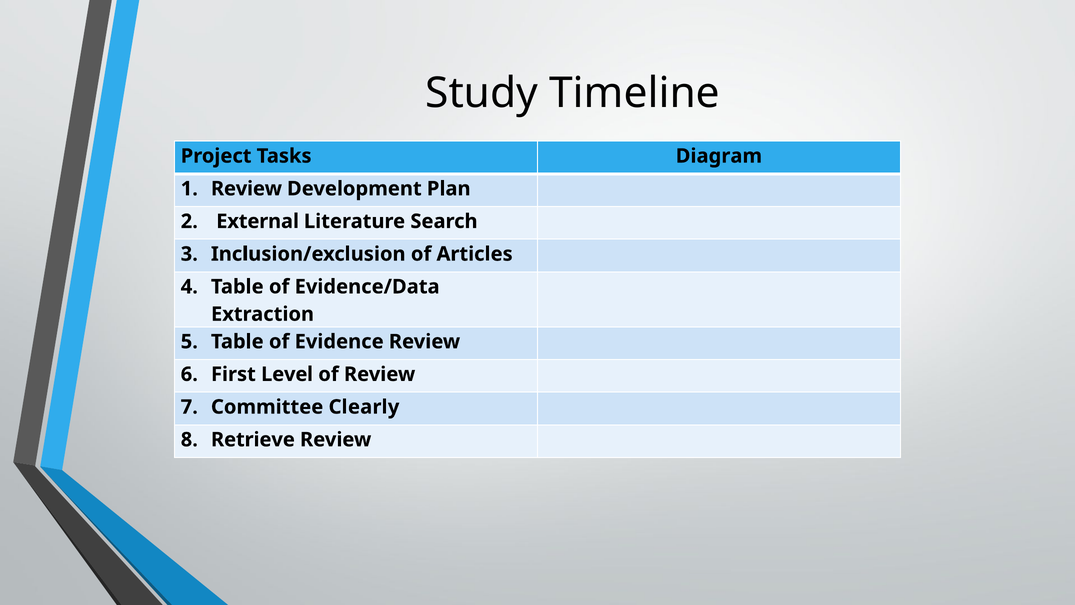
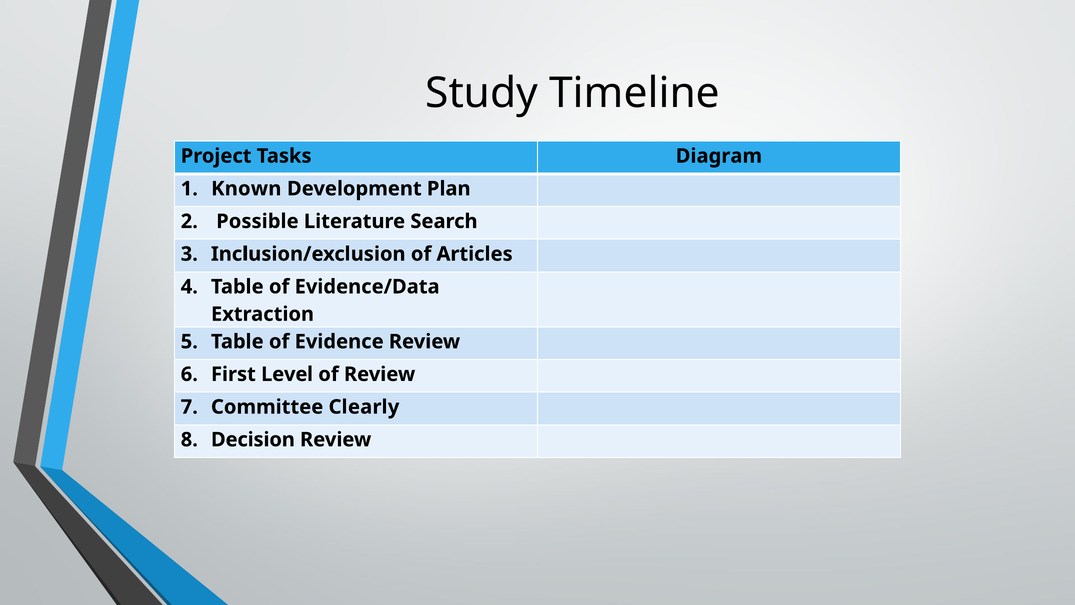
Review: Review -> Known (246, 189)
External: External -> Possible (257, 221)
Retrieve: Retrieve -> Decision (253, 439)
